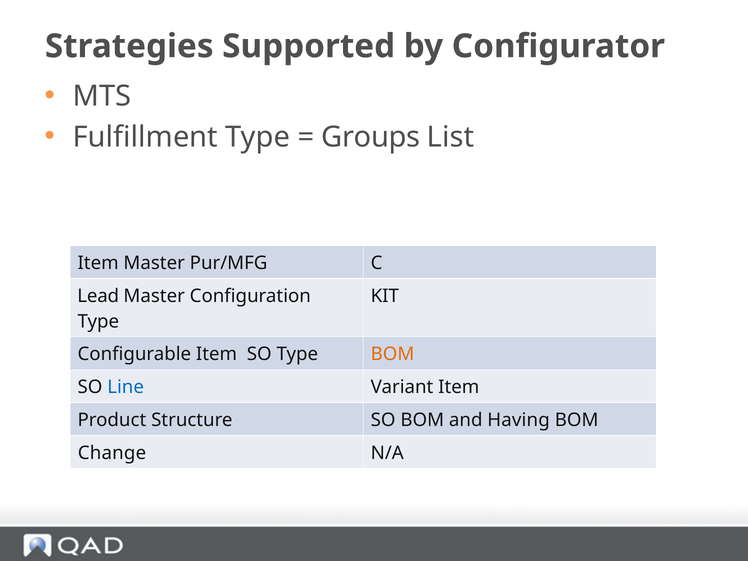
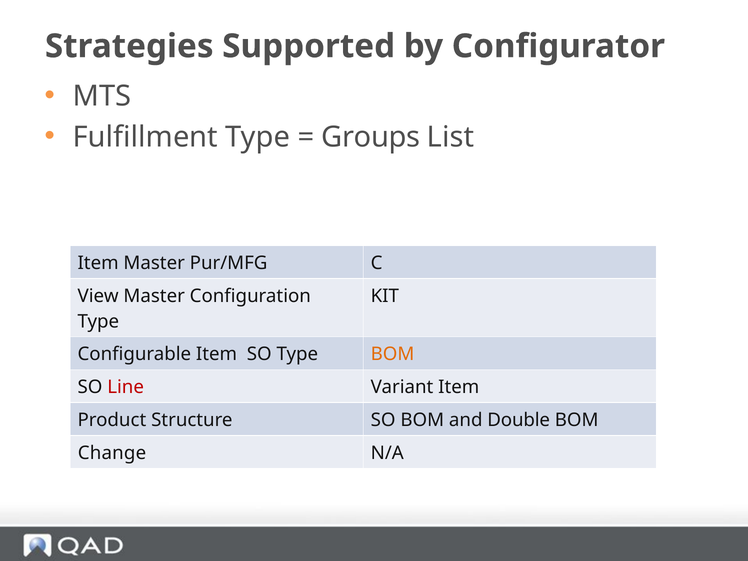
Lead: Lead -> View (98, 296)
Line colour: blue -> red (126, 387)
Having: Having -> Double (519, 420)
